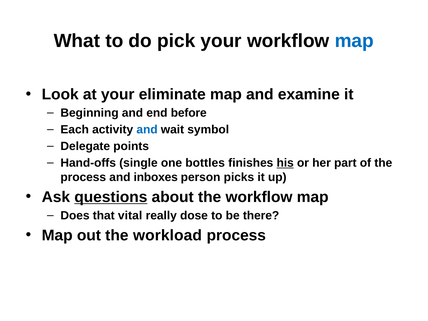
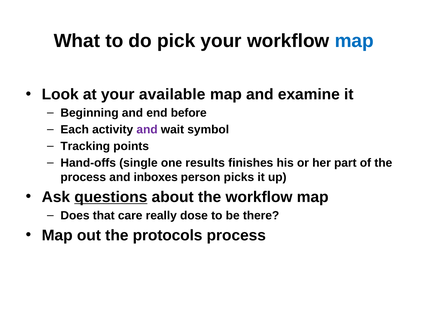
eliminate: eliminate -> available (172, 95)
and colour: blue -> purple (147, 130)
Delegate: Delegate -> Tracking (85, 146)
bottles: bottles -> results (205, 163)
his underline: present -> none (285, 163)
vital: vital -> care (130, 216)
workload: workload -> protocols (168, 235)
